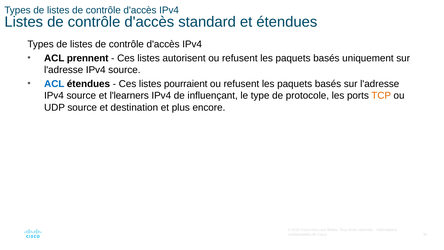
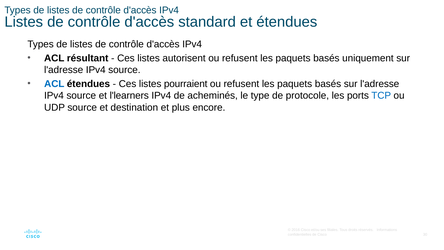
prennent: prennent -> résultant (88, 58)
influençant: influençant -> acheminés (213, 96)
TCP colour: orange -> blue (381, 96)
